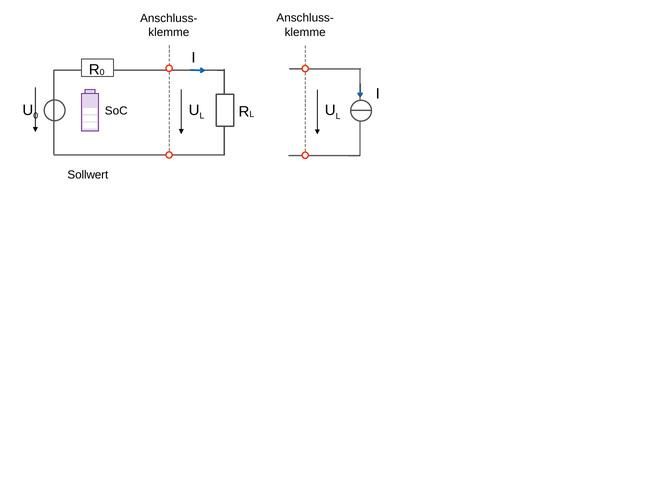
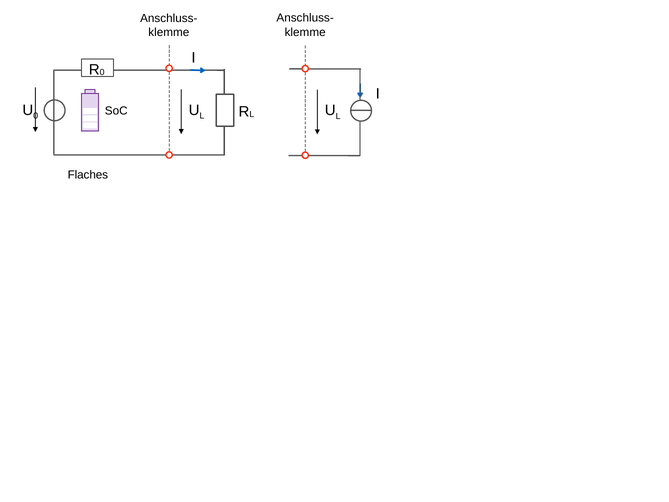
Sollwert: Sollwert -> Flaches (88, 175)
